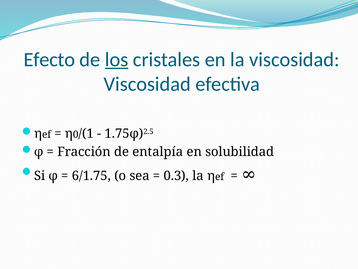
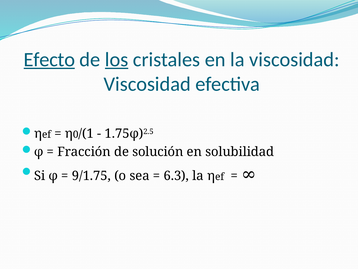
Efecto underline: none -> present (49, 60)
entalpía: entalpía -> solución (158, 151)
6/1.75: 6/1.75 -> 9/1.75 (91, 176)
0.3: 0.3 -> 6.3 (176, 176)
